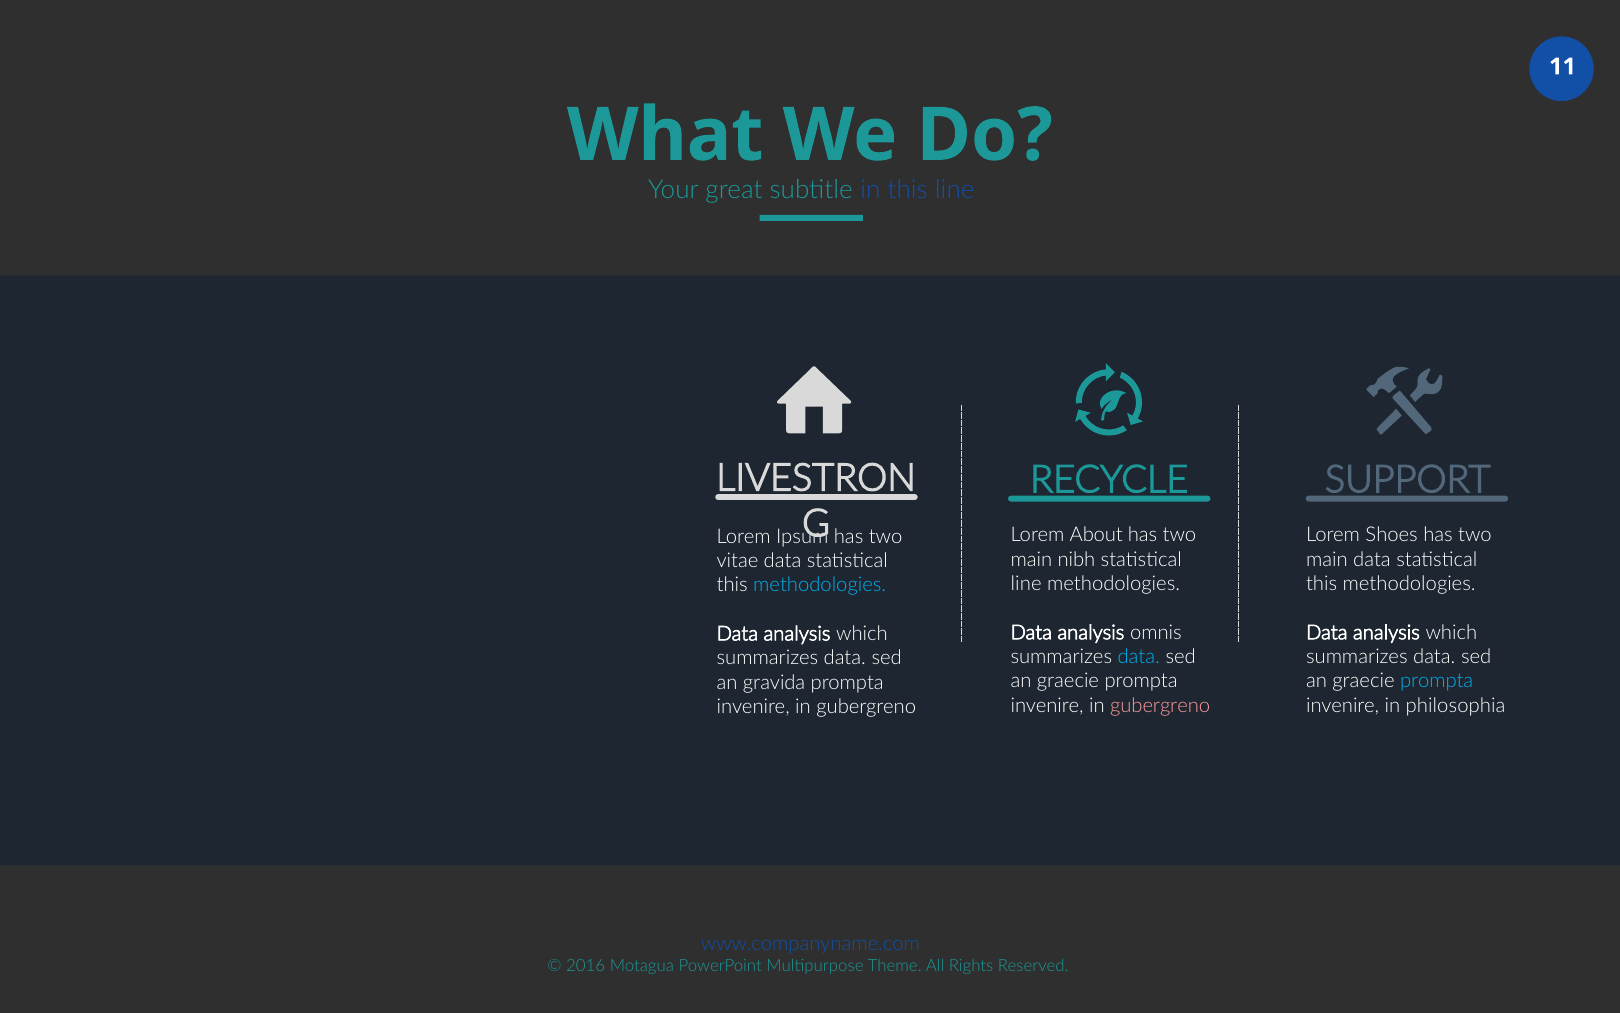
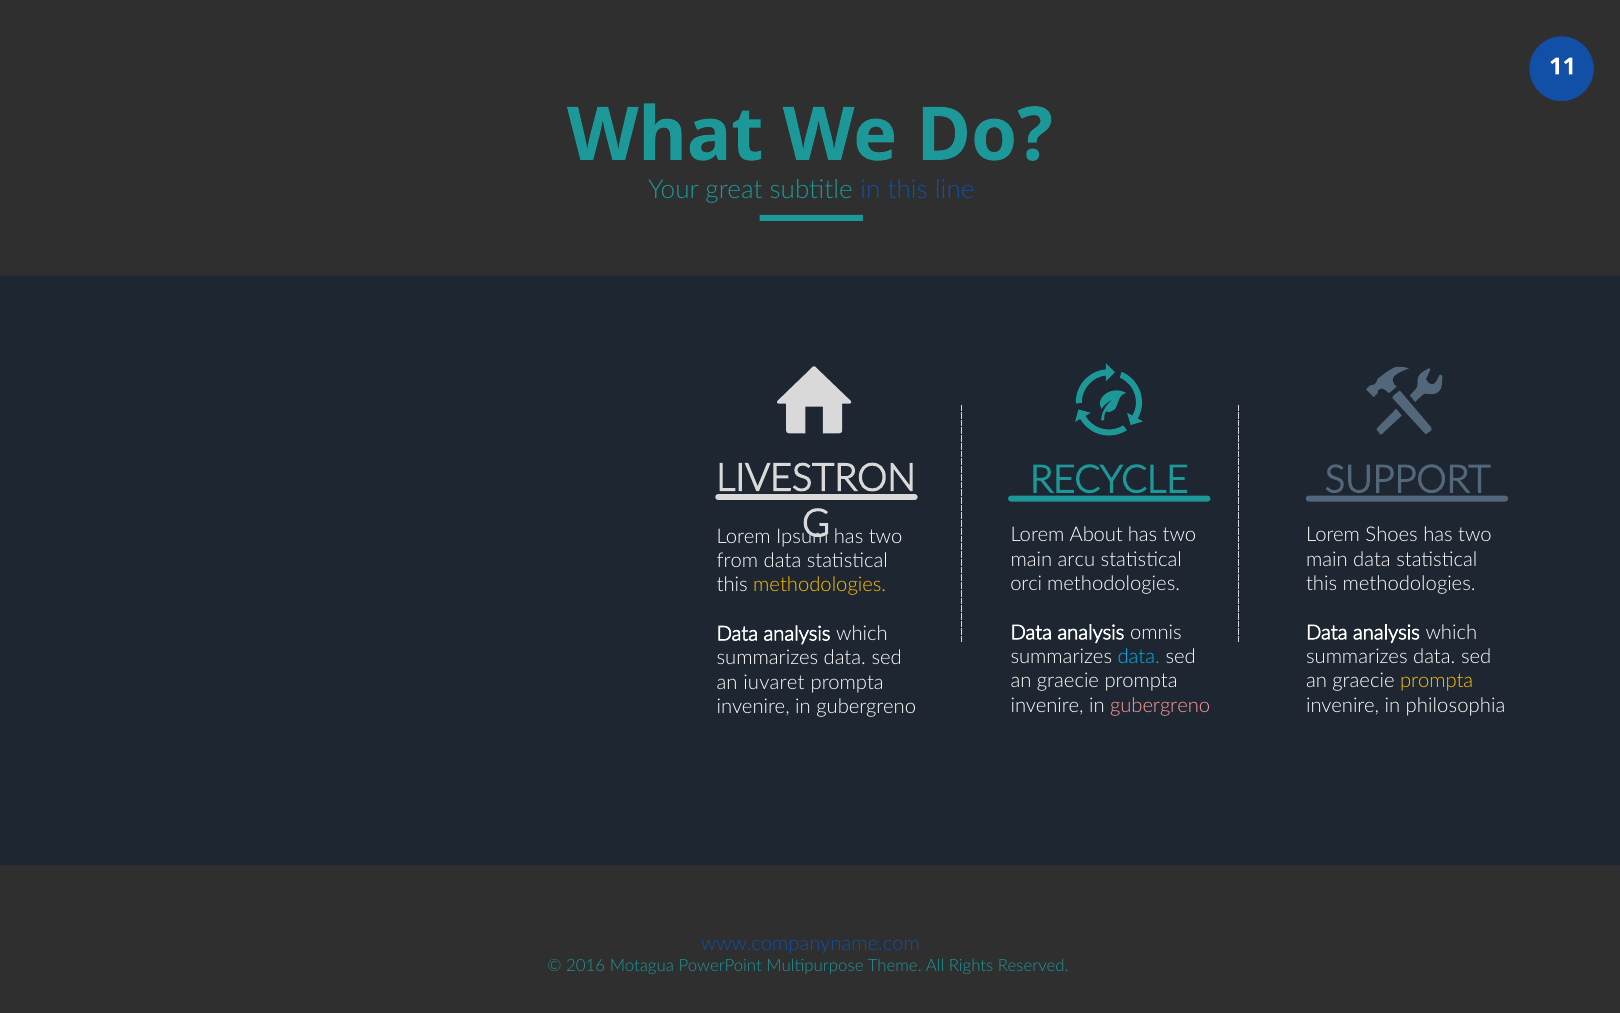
nibh: nibh -> arcu (1076, 559)
vitae: vitae -> from (737, 561)
line: line -> orci (1026, 584)
methodologies colour: light blue -> yellow (820, 585)
prompta colour: light blue -> yellow (1437, 681)
gravida: gravida -> iuvaret (774, 682)
